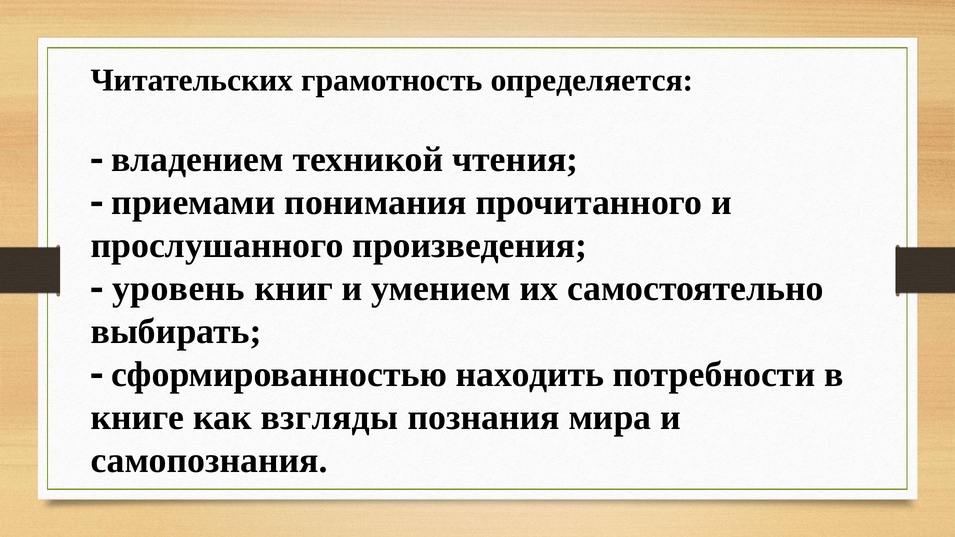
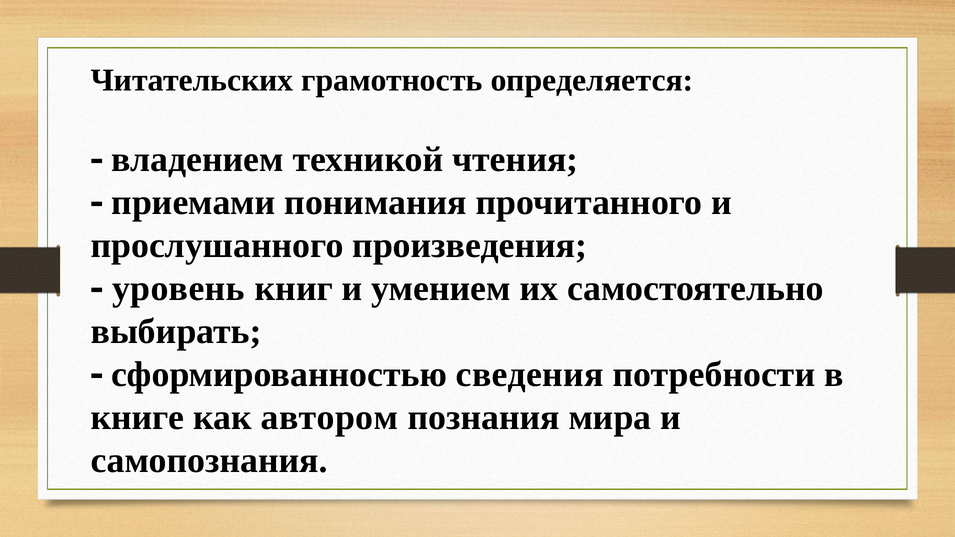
находить: находить -> сведения (530, 374)
взгляды: взгляды -> автором (330, 417)
